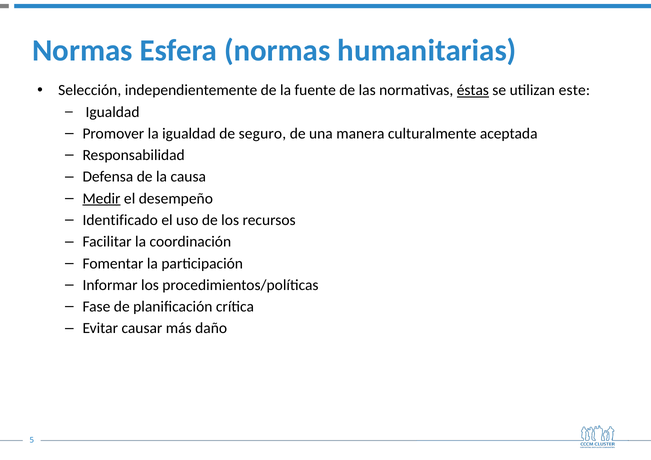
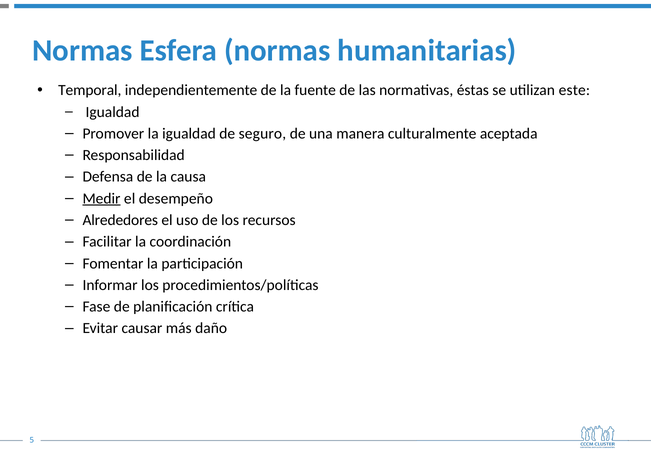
Selección: Selección -> Temporal (90, 90)
éstas underline: present -> none (473, 90)
Identificado: Identificado -> Alrededores (120, 220)
